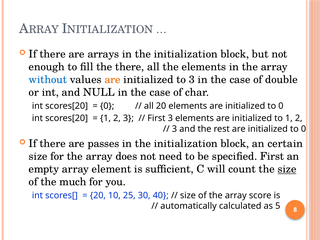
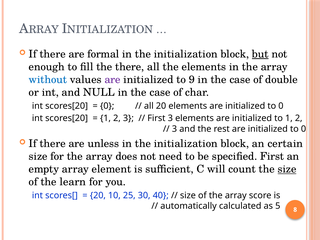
arrays: arrays -> formal (103, 54)
but underline: none -> present (260, 54)
are colour: orange -> purple (113, 80)
to 3: 3 -> 9 (192, 80)
passes: passes -> unless (103, 144)
much: much -> learn (73, 182)
